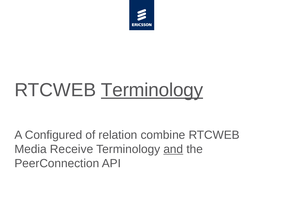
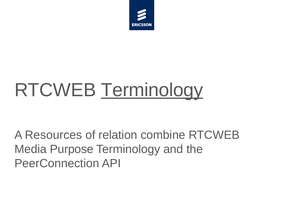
Configured: Configured -> Resources (54, 135)
Receive: Receive -> Purpose (72, 149)
and underline: present -> none (173, 149)
